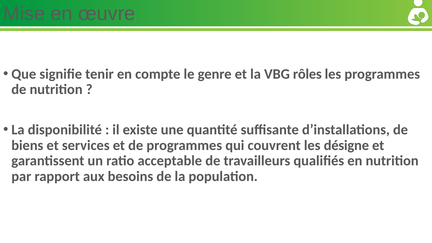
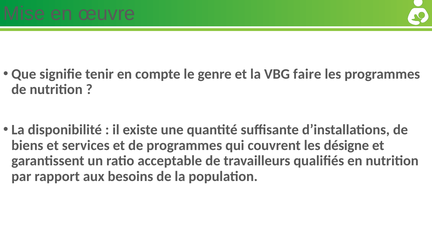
rôles: rôles -> faire (307, 74)
